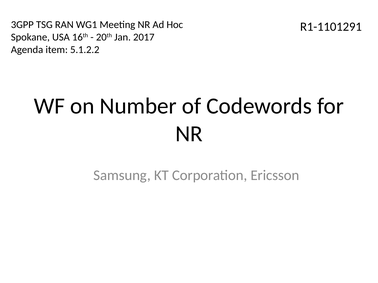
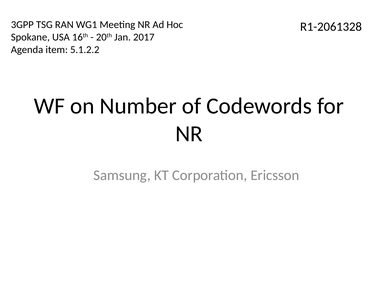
R1-1101291: R1-1101291 -> R1-2061328 (331, 27)
